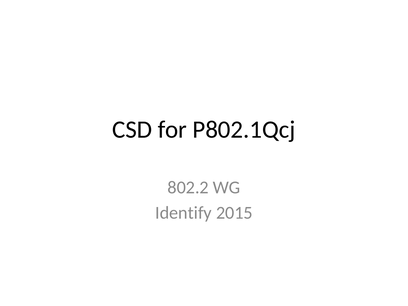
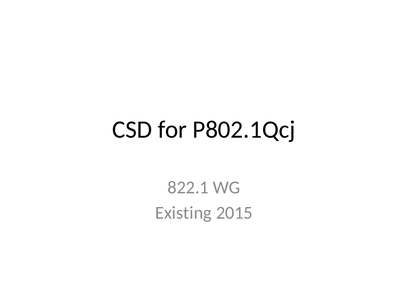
802.2: 802.2 -> 822.1 (188, 188)
Identify: Identify -> Existing (183, 213)
